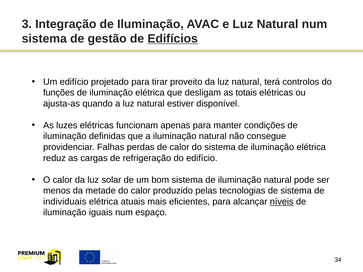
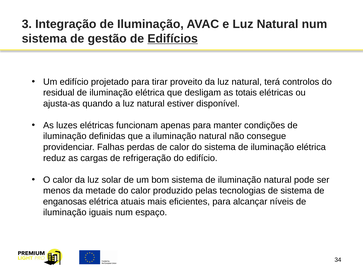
funções: funções -> residual (59, 93)
individuais: individuais -> enganosas (65, 202)
níveis underline: present -> none (282, 202)
